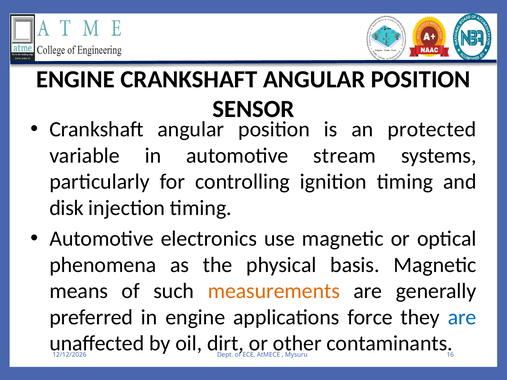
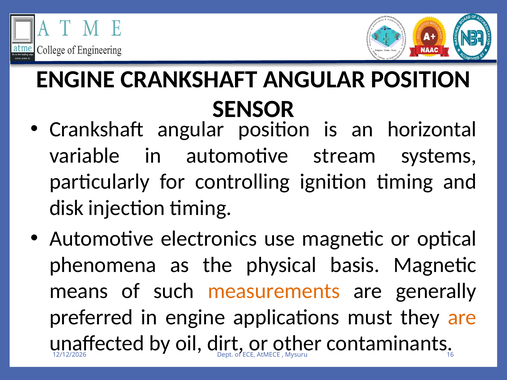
protected: protected -> horizontal (432, 129)
force: force -> must (370, 317)
are colour: blue -> orange (462, 317)
